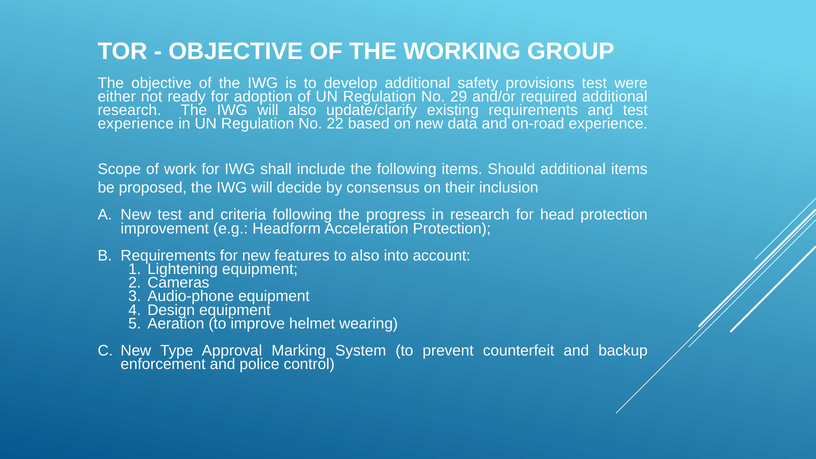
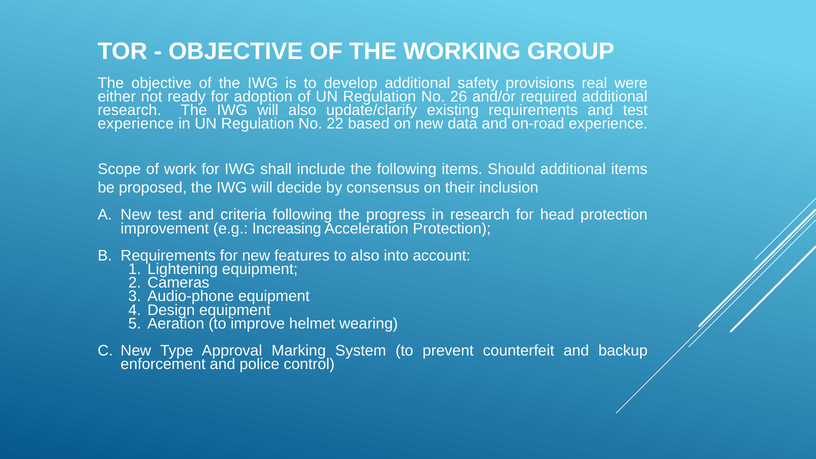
provisions test: test -> real (594, 83)
29: 29 -> 26 (459, 97)
Headform: Headform -> Increasing (287, 228)
